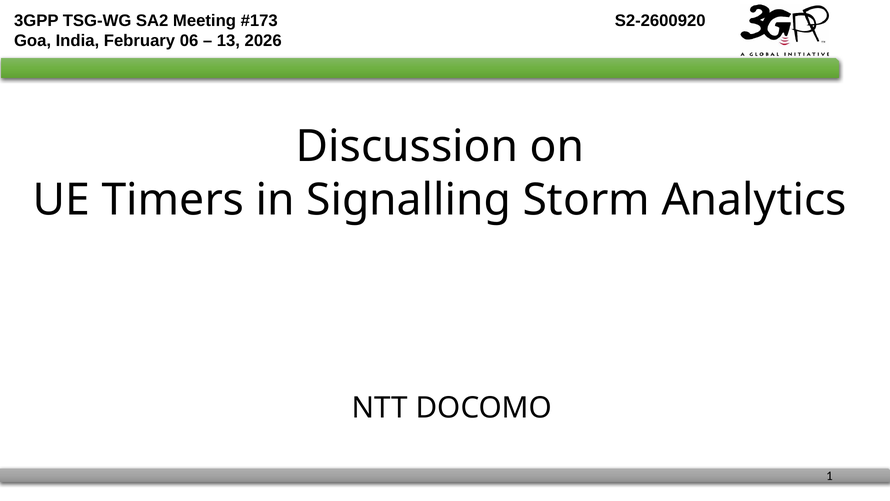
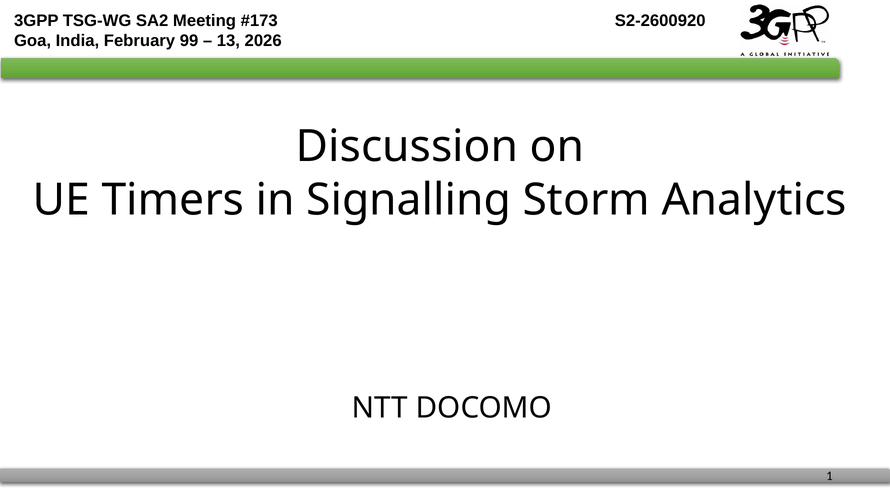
06: 06 -> 99 (189, 41)
